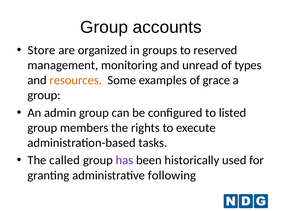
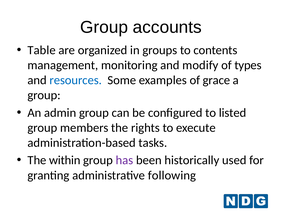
Store: Store -> Table (42, 50)
reserved: reserved -> contents (215, 50)
unread: unread -> modify (200, 65)
resources colour: orange -> blue (76, 80)
called: called -> within (65, 161)
